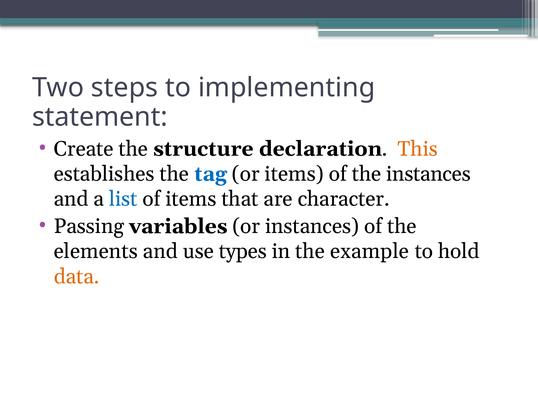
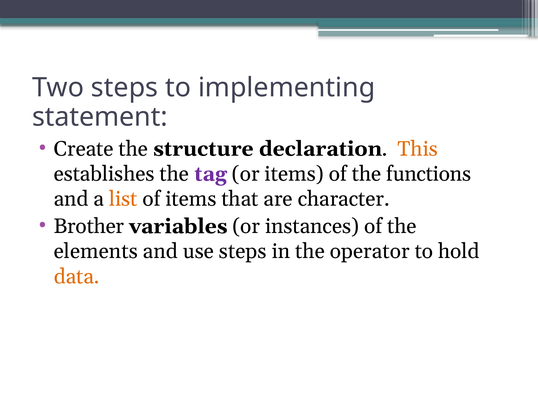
tag colour: blue -> purple (211, 174)
the instances: instances -> functions (429, 174)
list colour: blue -> orange (123, 199)
Passing: Passing -> Brother (89, 227)
use types: types -> steps (243, 252)
example: example -> operator (370, 252)
